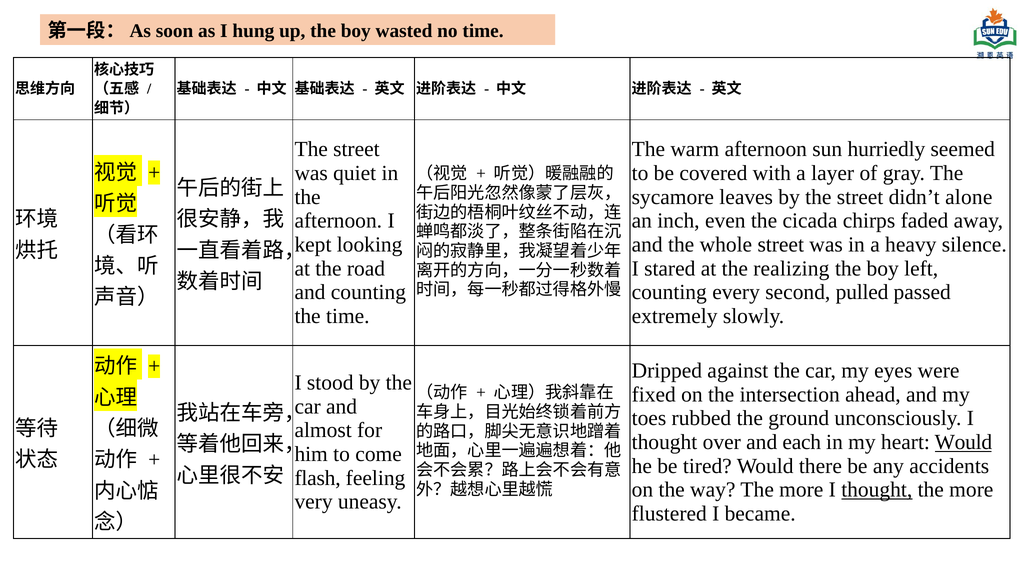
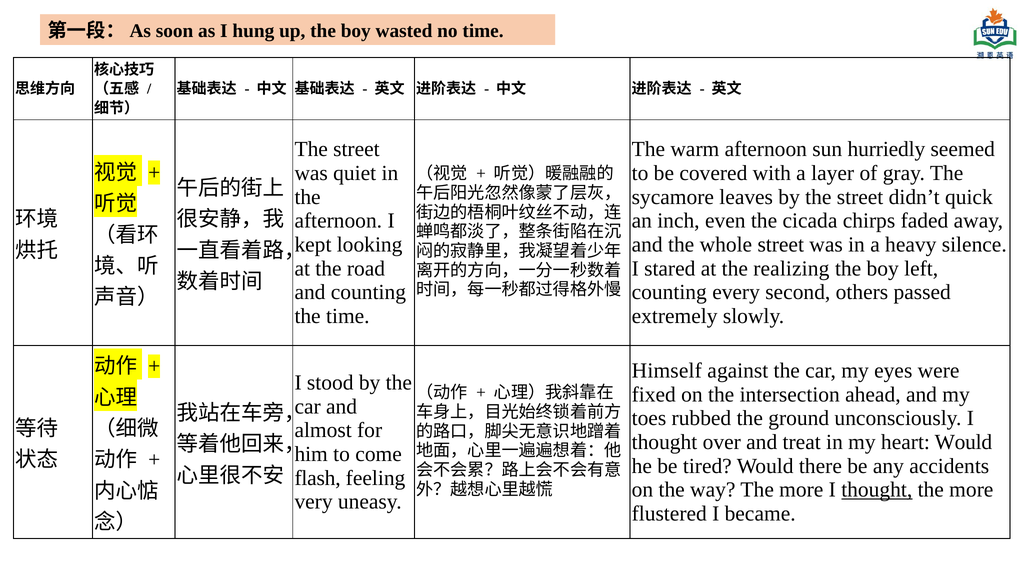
alone: alone -> quick (969, 197)
pulled: pulled -> others (862, 292)
Dripped: Dripped -> Himself (667, 370)
each: each -> treat (802, 442)
Would underline: present -> none (963, 442)
